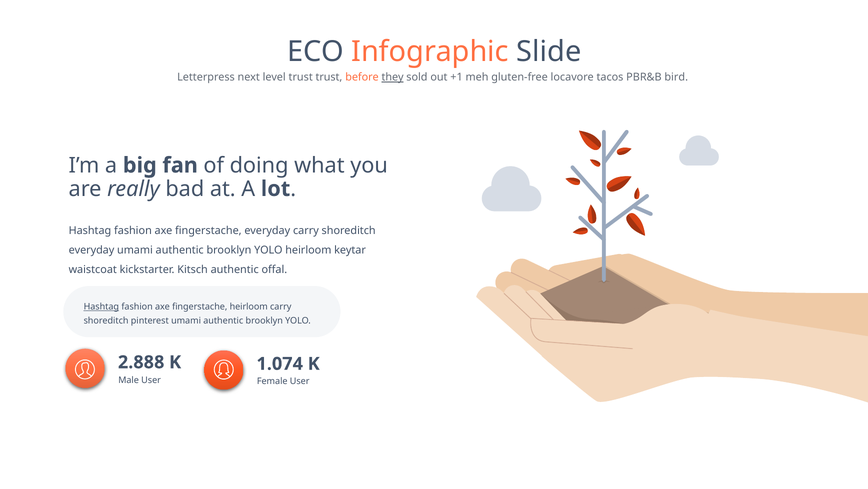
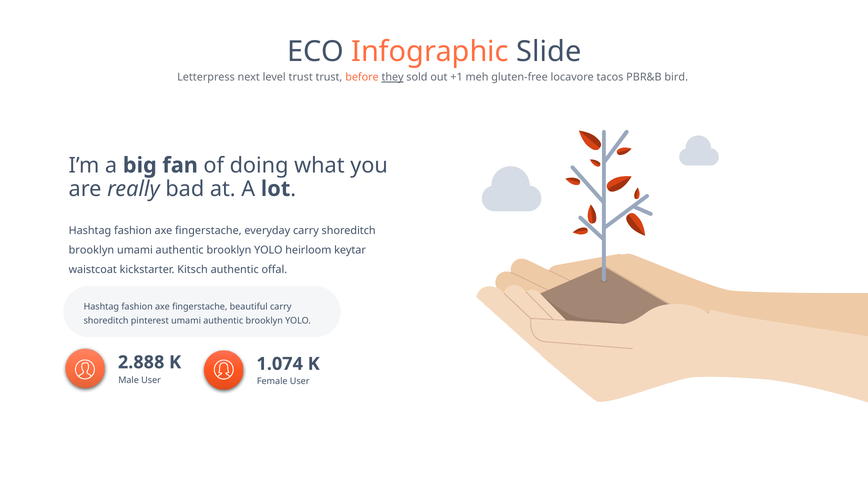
everyday: everyday -> brooklyn (91, 250)
Hashtag underline: present -> none (101, 306)
fingerstache heirloom: heirloom -> beautiful (249, 306)
